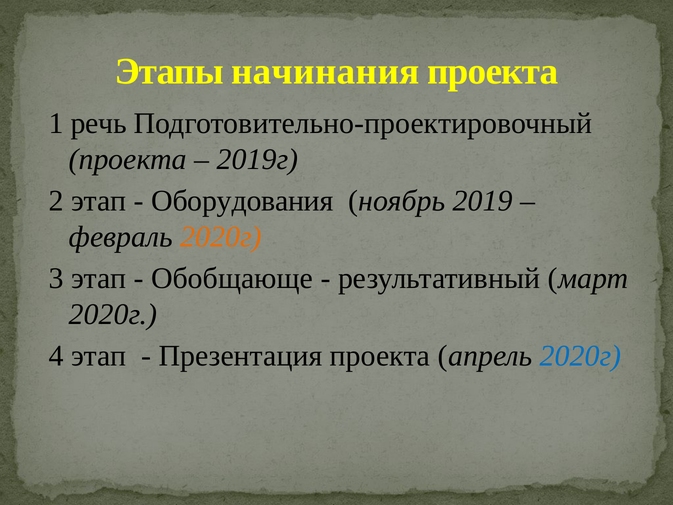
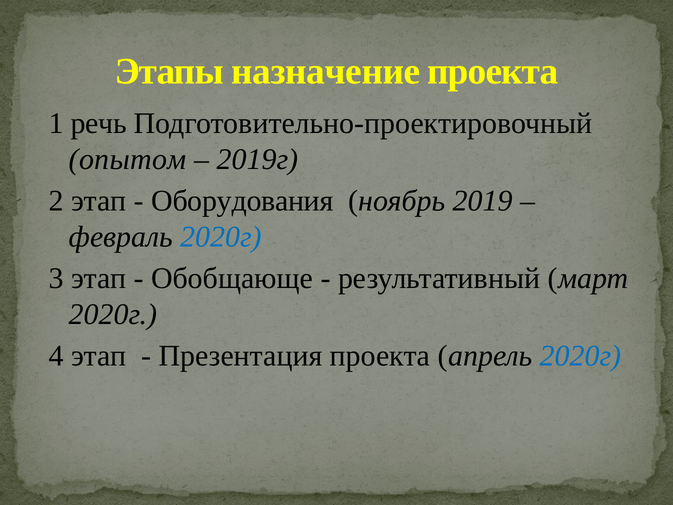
начинания: начинания -> назначение (326, 71)
проекта: проекта -> опытом (128, 159)
2020г colour: orange -> blue (221, 237)
